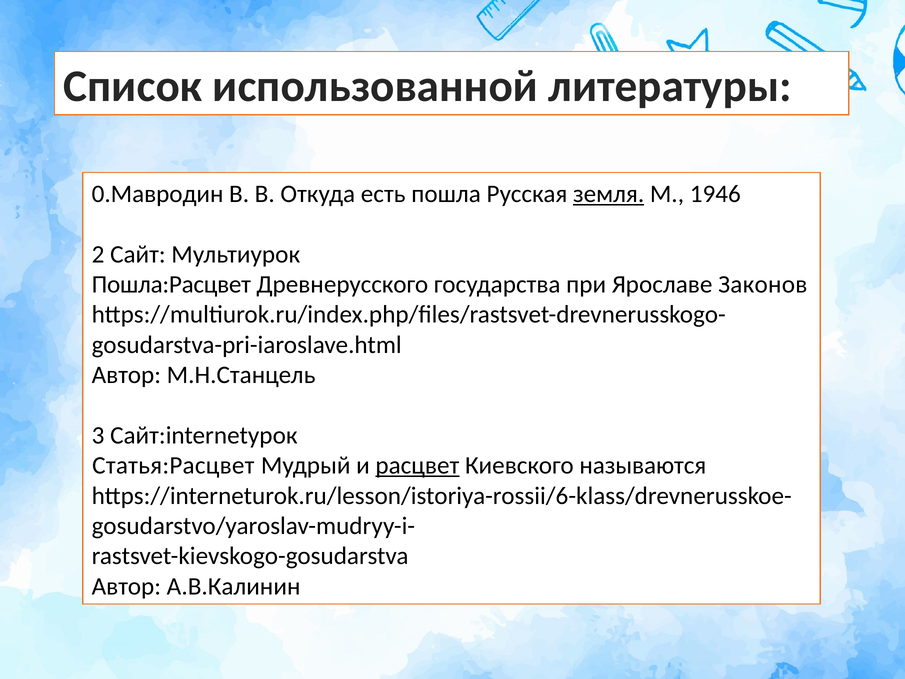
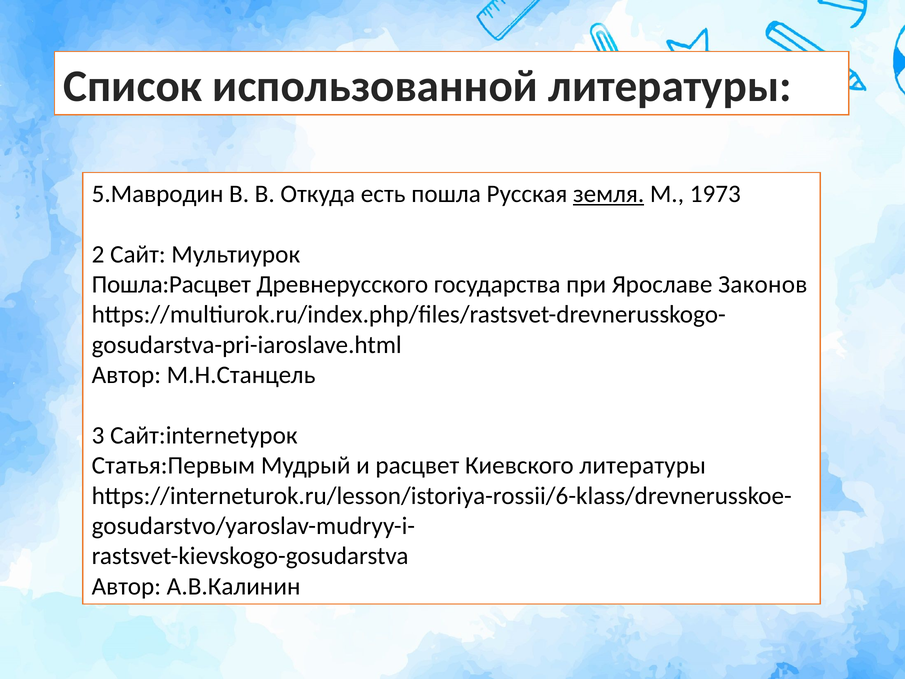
0.Мавродин: 0.Мавродин -> 5.Мавродин (158, 194)
1946: 1946 -> 1973 (715, 194)
Статья:Расцвет: Статья:Расцвет -> Статья:Первым (173, 465)
расцвет underline: present -> none (417, 465)
Киевского называются: называются -> литературы (643, 465)
